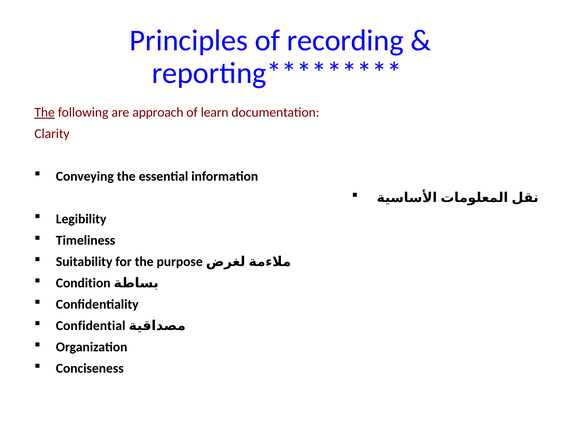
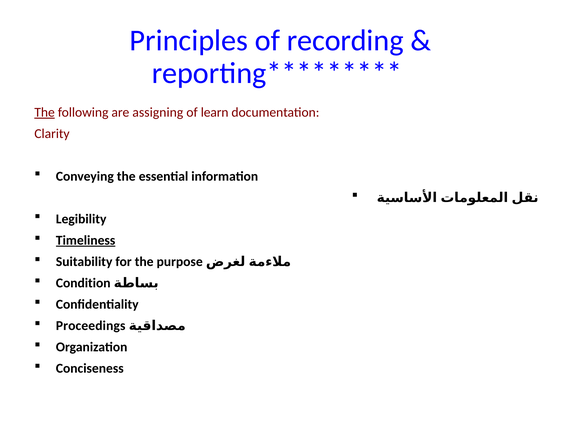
approach: approach -> assigning (158, 112)
Timeliness underline: none -> present (86, 240)
Confidential: Confidential -> Proceedings (91, 326)
